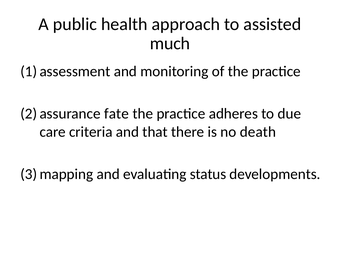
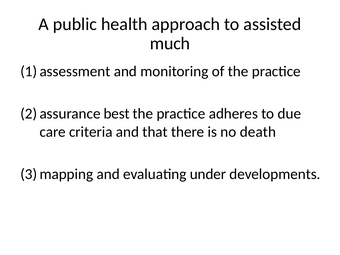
fate: fate -> best (117, 114)
status: status -> under (208, 174)
